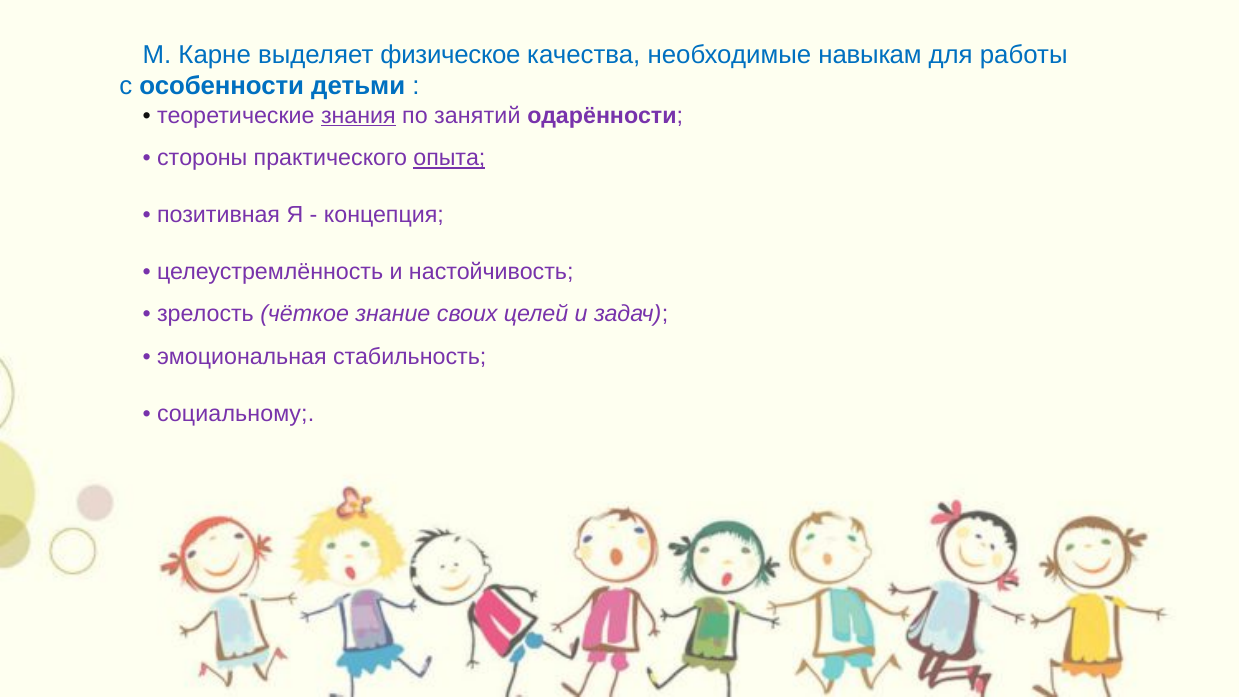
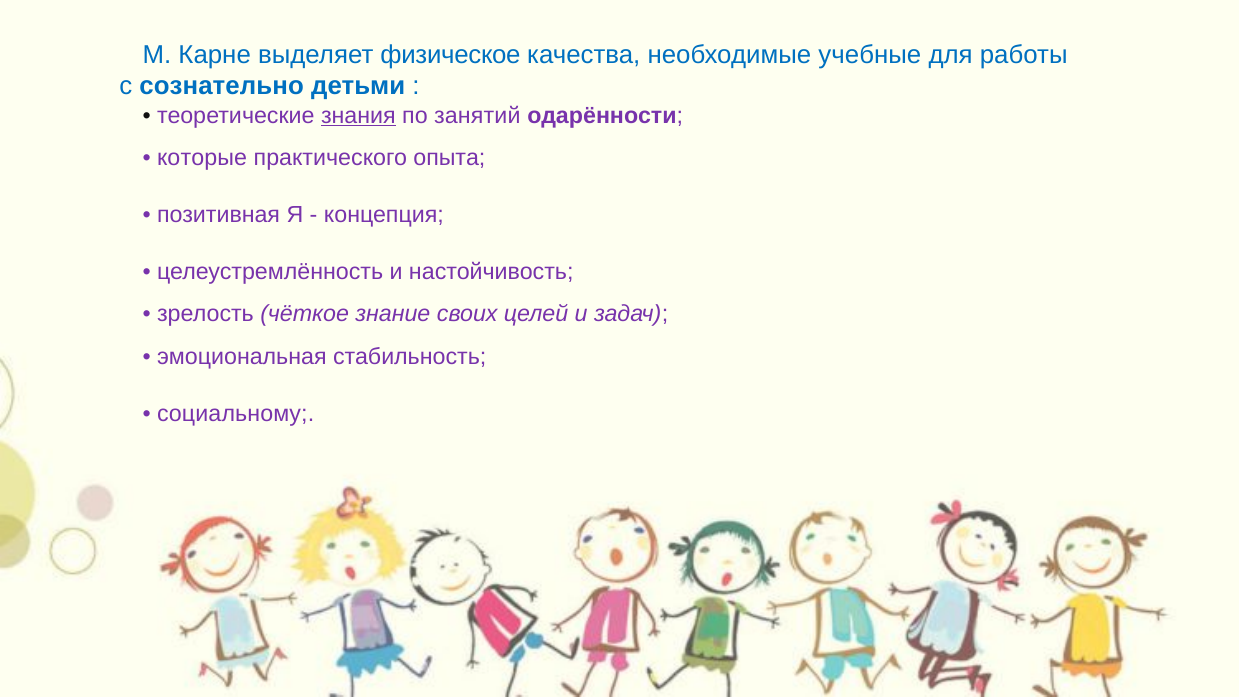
навыкам: навыкам -> учебные (870, 55)
особенности: особенности -> сознательно (222, 86)
стороны: стороны -> которые (202, 158)
опыта underline: present -> none (449, 158)
